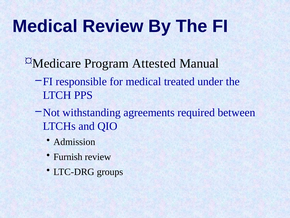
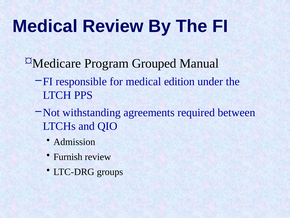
Attested: Attested -> Grouped (154, 63)
treated: treated -> edition (179, 81)
